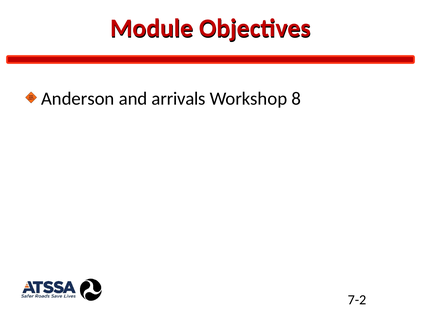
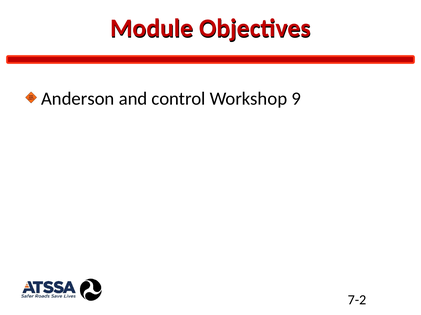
arrivals: arrivals -> control (179, 99)
8: 8 -> 9 (296, 99)
